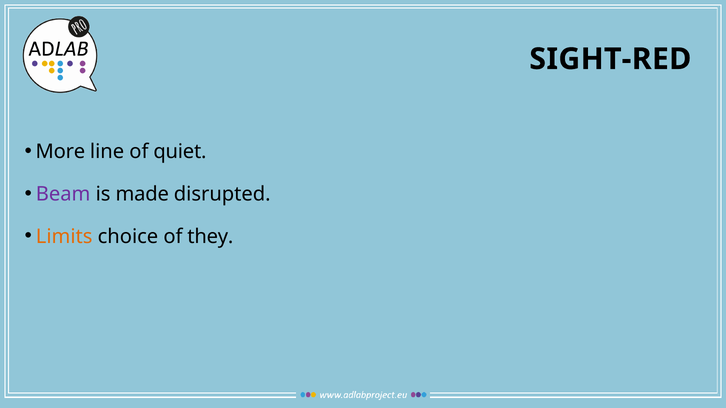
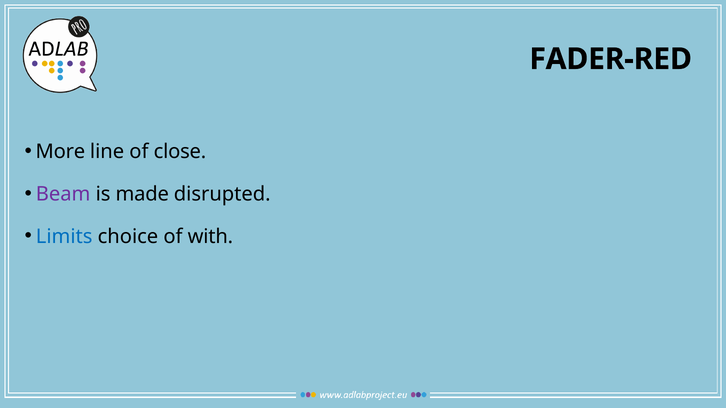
SIGHT-RED: SIGHT-RED -> FADER-RED (611, 59)
quiet: quiet -> close (180, 152)
Limits colour: orange -> blue (64, 237)
they: they -> with (210, 237)
